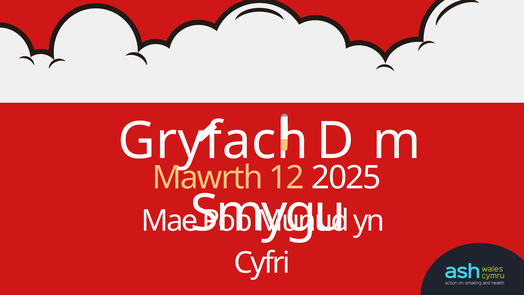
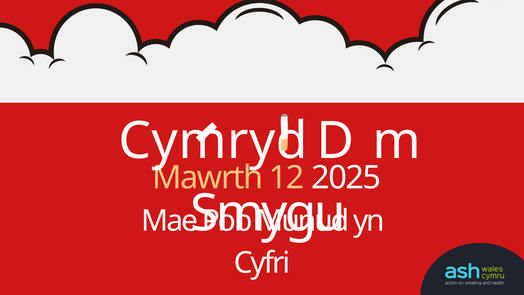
Gryfach: Gryfach -> Cymryd (213, 141)
